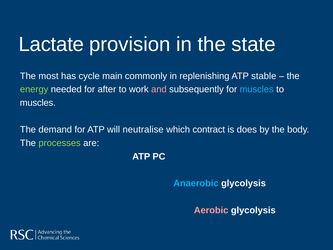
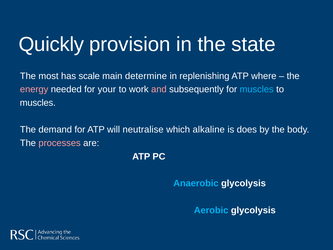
Lactate: Lactate -> Quickly (51, 44)
cycle: cycle -> scale (89, 76)
commonly: commonly -> determine (146, 76)
stable: stable -> where (264, 76)
energy colour: light green -> pink (34, 89)
after: after -> your (107, 89)
contract: contract -> alkaline (209, 130)
processes colour: light green -> pink (60, 143)
Aerobic colour: pink -> light blue (211, 210)
